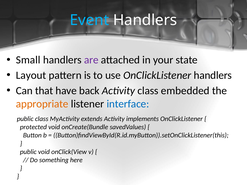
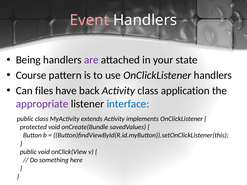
Event colour: light blue -> pink (89, 20)
Small: Small -> Being (28, 60)
Layout: Layout -> Course (31, 75)
that: that -> files (44, 91)
embedded: embedded -> application (185, 91)
appropriate colour: orange -> purple (42, 104)
